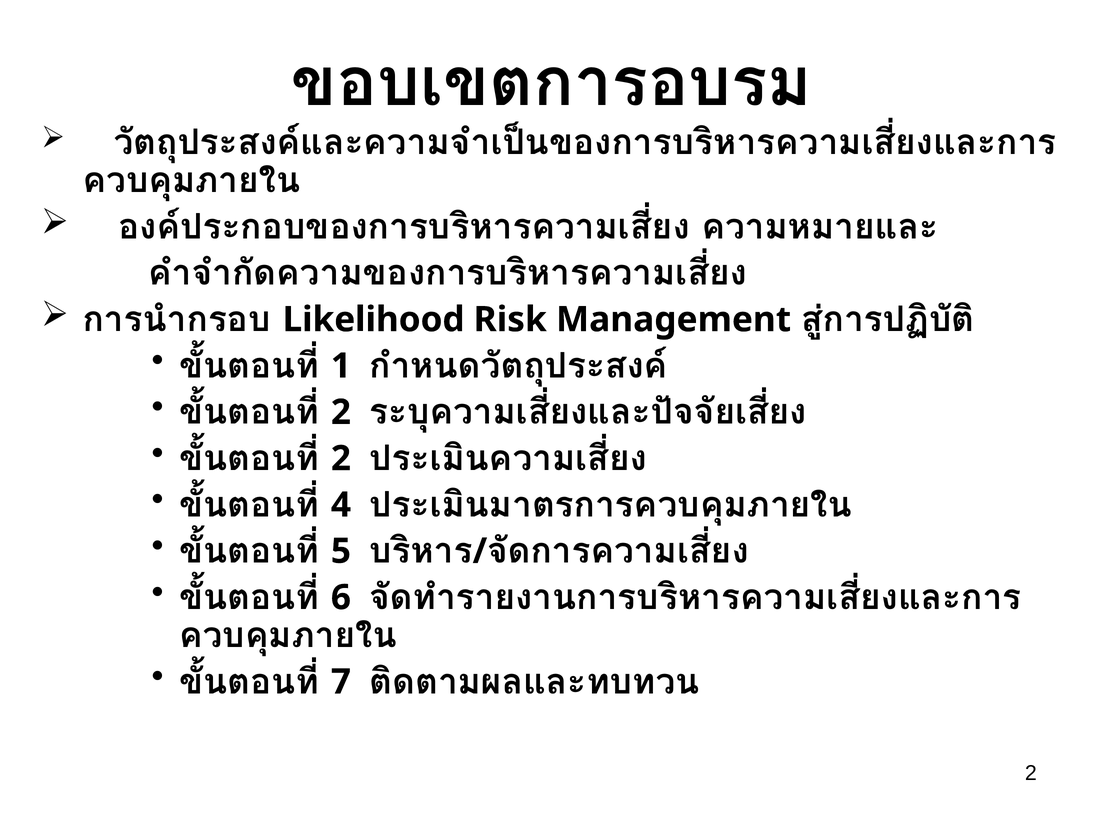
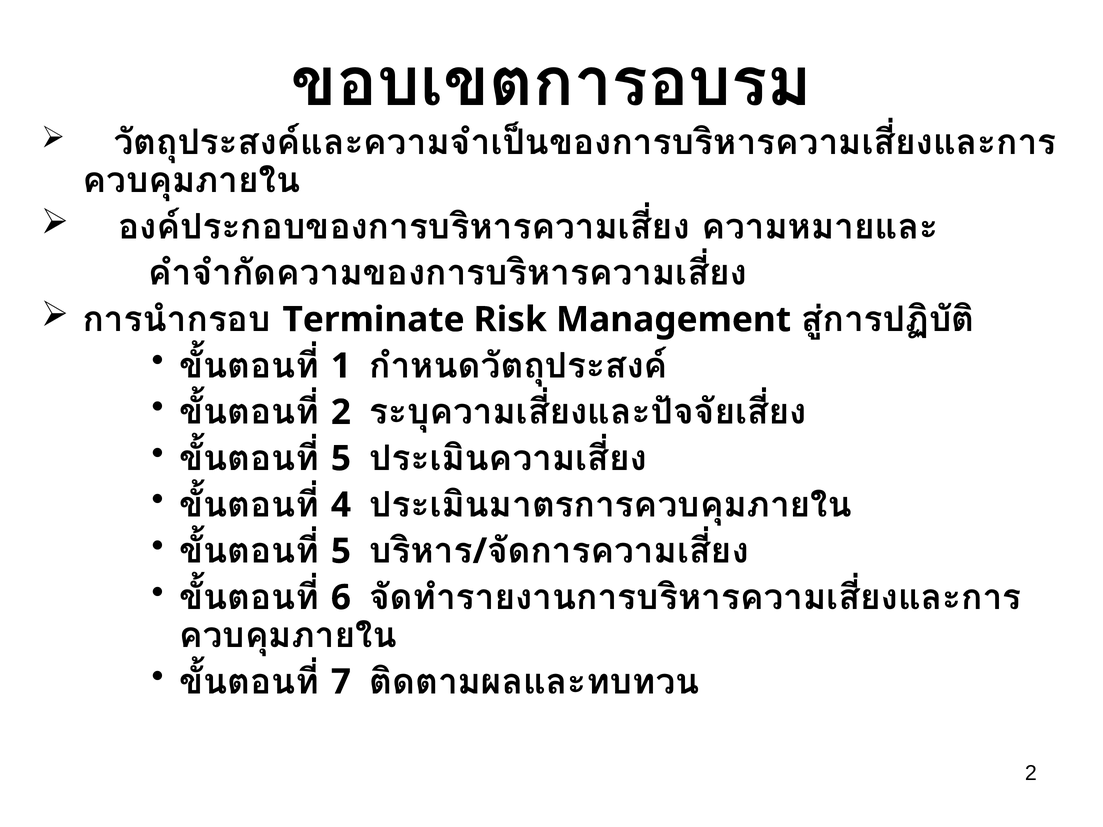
Likelihood: Likelihood -> Terminate (374, 320)
2: 2 -> 5 (341, 459)
